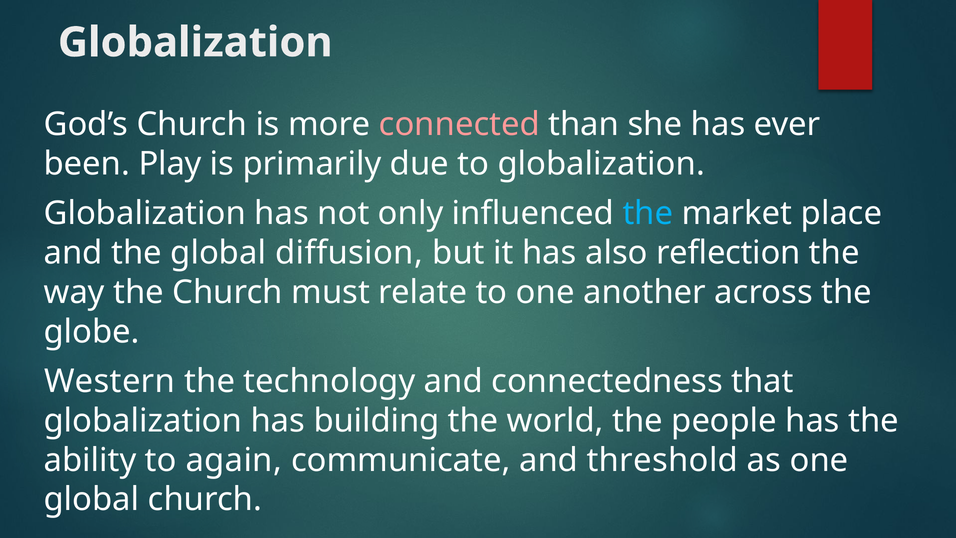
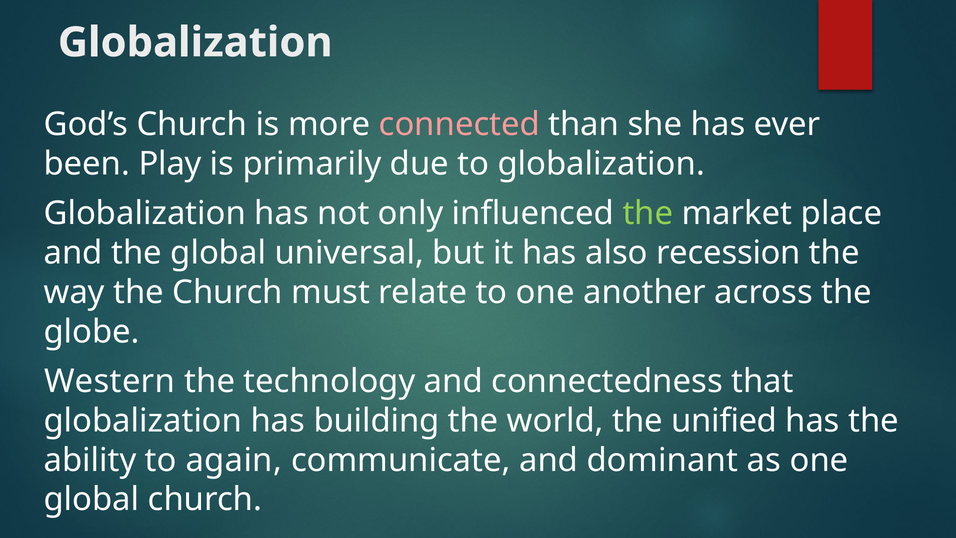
the colour: light blue -> light green (648, 213)
diffusion: diffusion -> universal (349, 253)
reflection: reflection -> recession (728, 253)
people: people -> unified (724, 421)
threshold: threshold -> dominant (662, 460)
